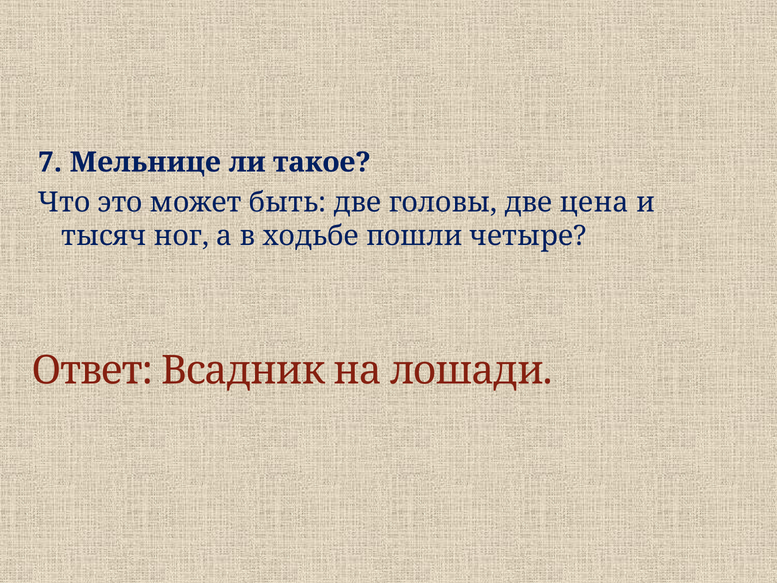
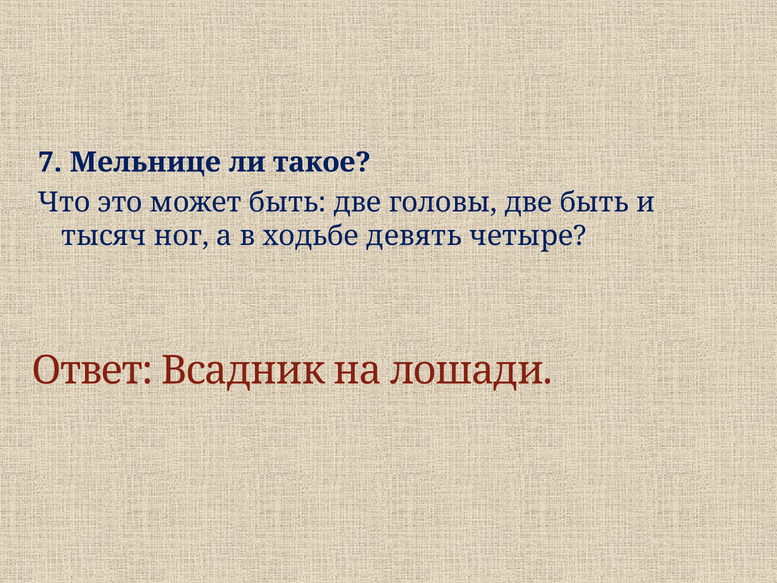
две цена: цена -> быть (594, 202)
пошли: пошли -> девять (414, 236)
